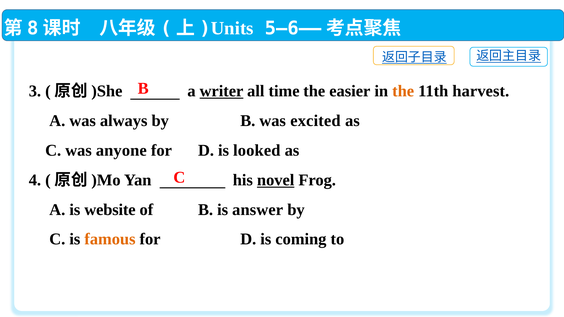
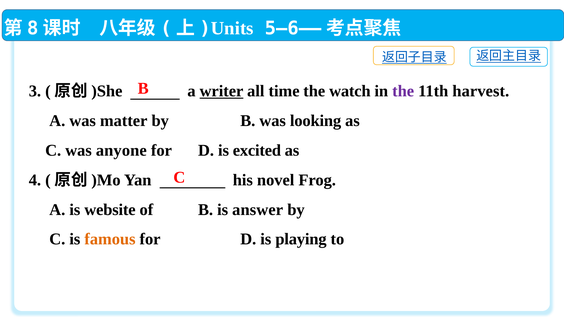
easier: easier -> watch (350, 91)
the colour: orange -> purple (403, 91)
always: always -> matter (124, 121)
excited: excited -> looking (316, 121)
looked: looked -> excited (257, 150)
novel underline: present -> none (276, 180)
coming: coming -> playing (301, 239)
